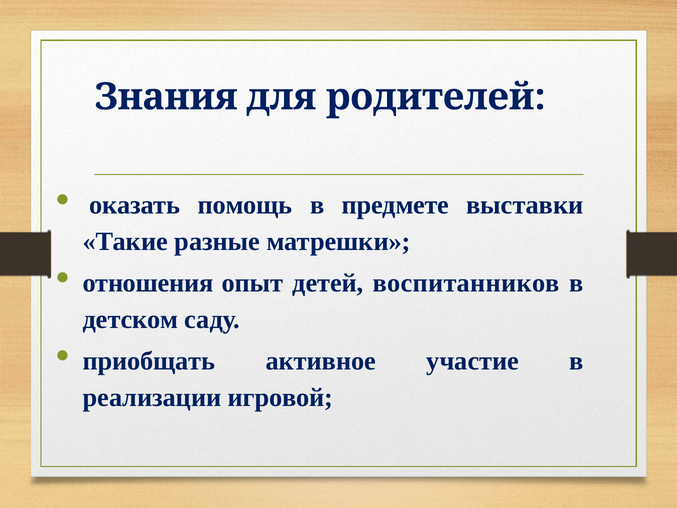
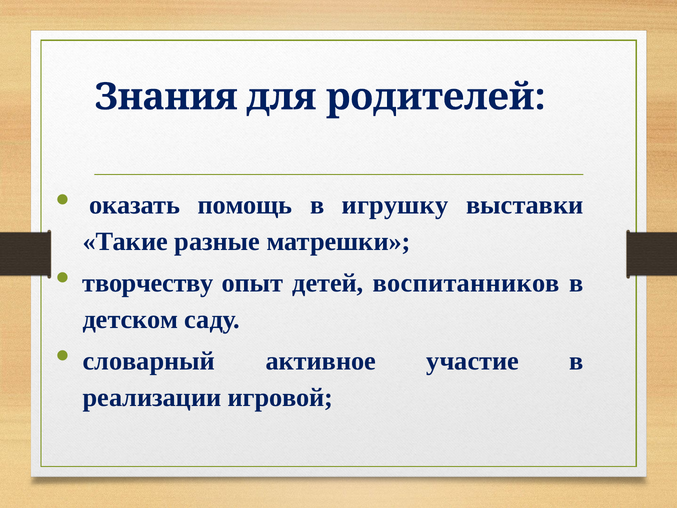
предмете: предмете -> игрушку (395, 205)
отношения: отношения -> творчеству (148, 283)
приобщать: приобщать -> словарный (149, 361)
